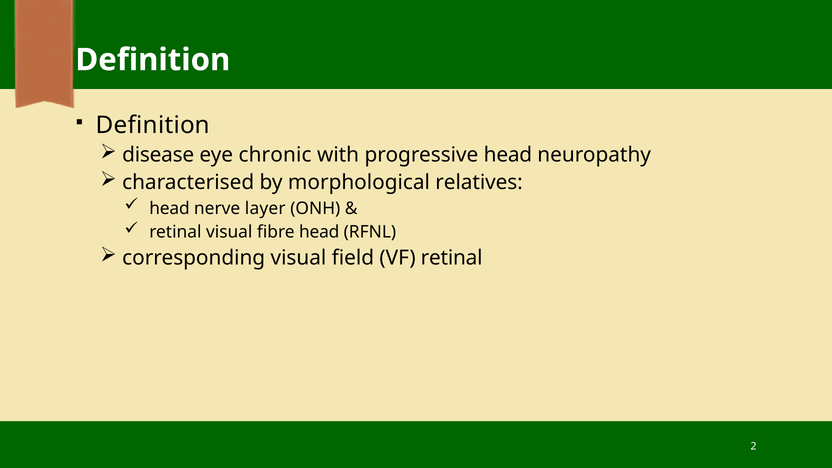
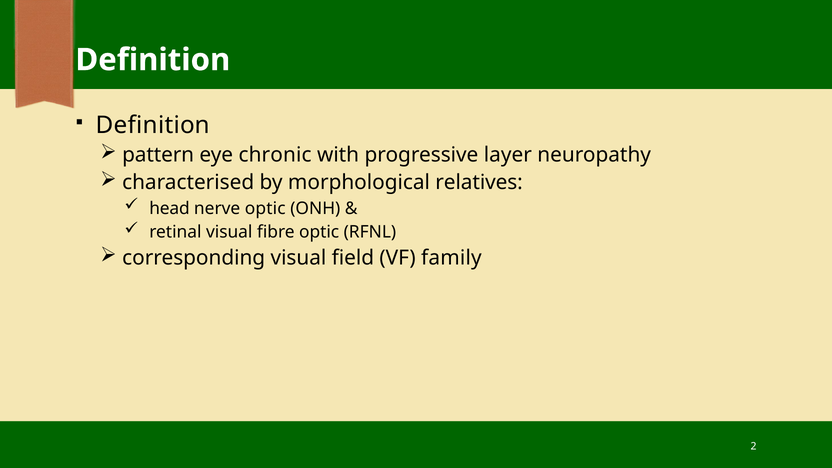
disease: disease -> pattern (158, 155)
progressive head: head -> layer (508, 155)
nerve layer: layer -> optic (265, 208)
fibre head: head -> optic (319, 232)
VF retinal: retinal -> family (451, 258)
